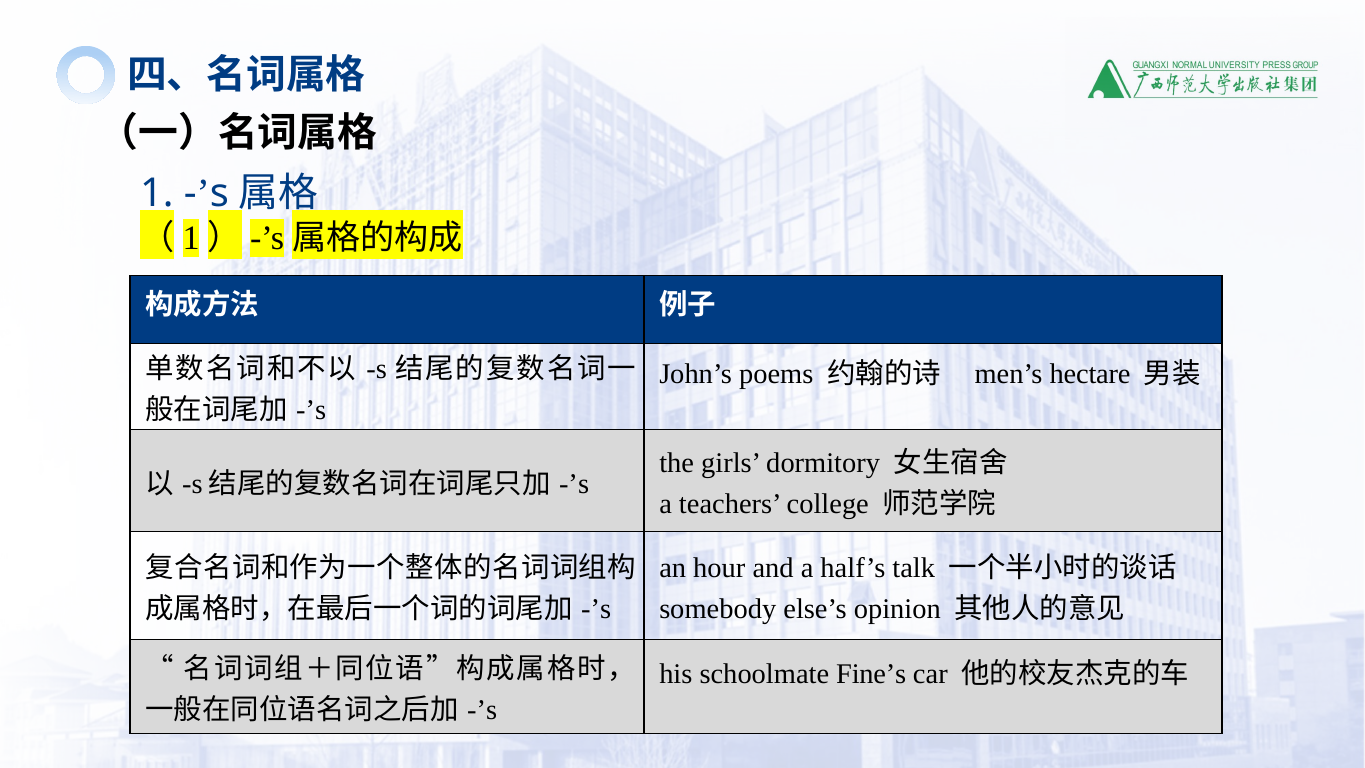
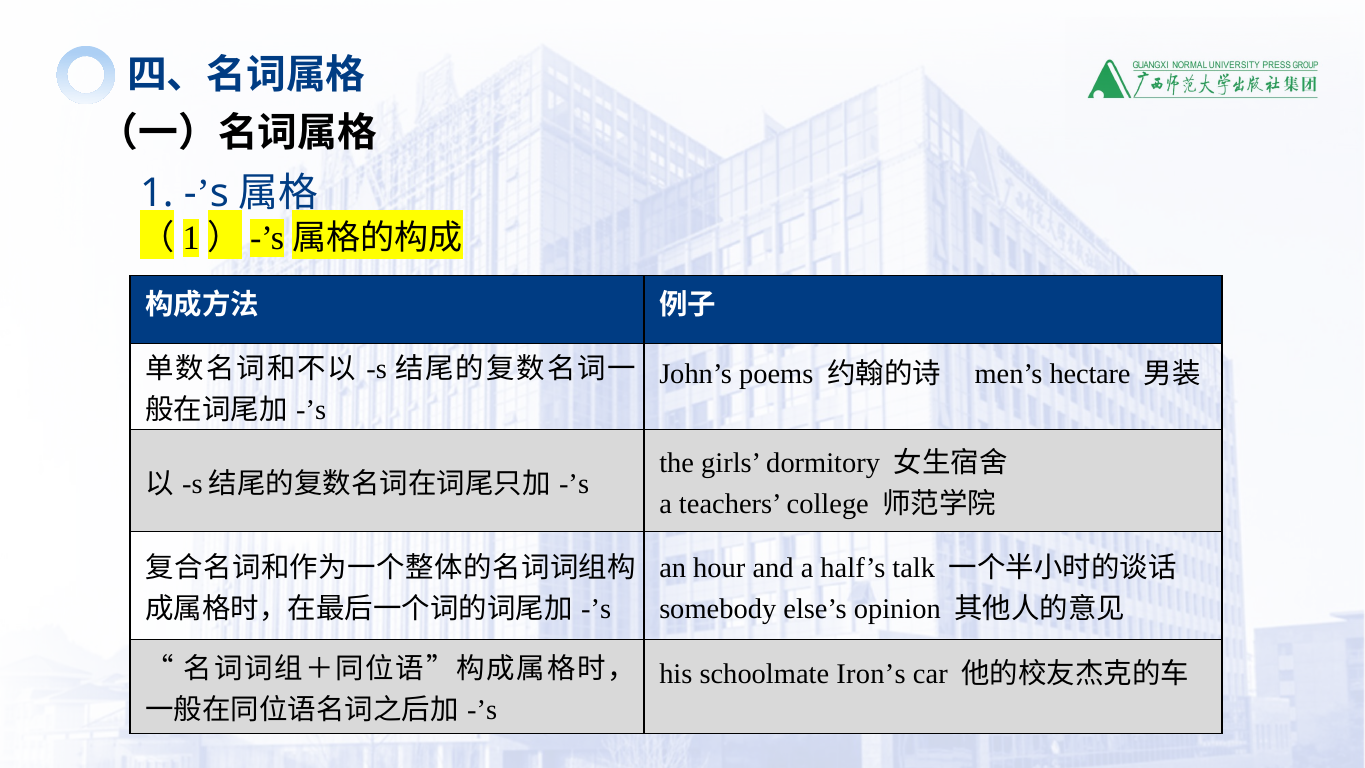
Fine’s: Fine’s -> Iron’s (871, 674)
